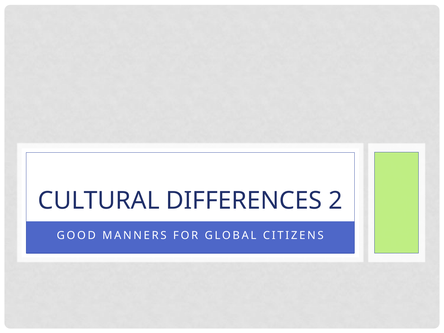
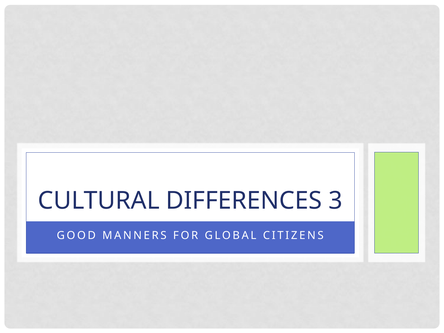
2: 2 -> 3 (336, 201)
